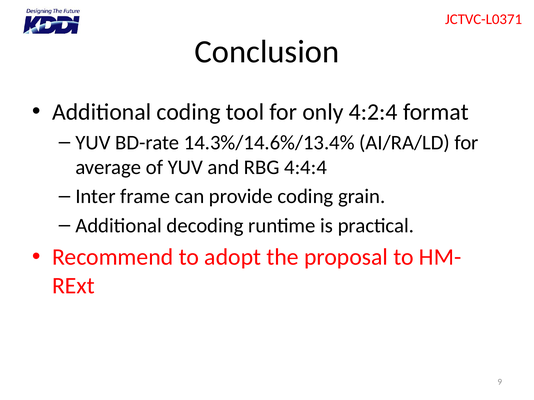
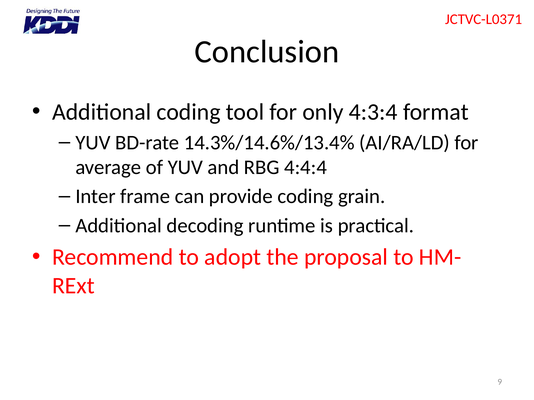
4:2:4: 4:2:4 -> 4:3:4 (373, 112)
